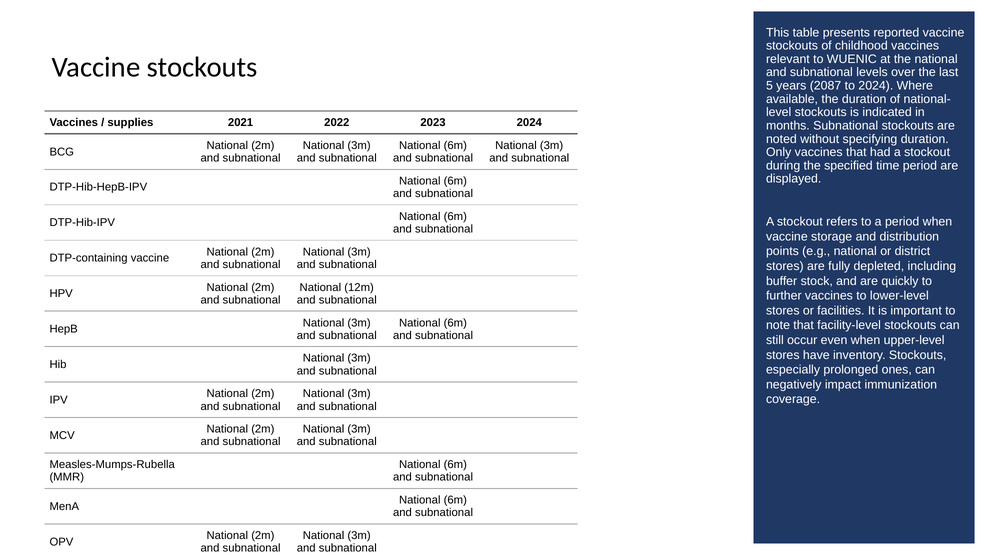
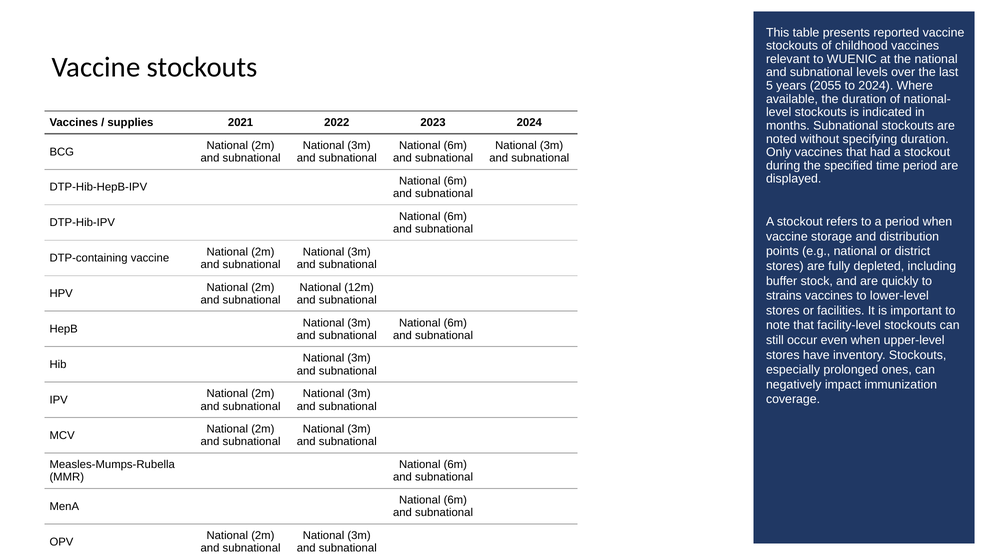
2087: 2087 -> 2055 (825, 86)
further: further -> strains (784, 296)
